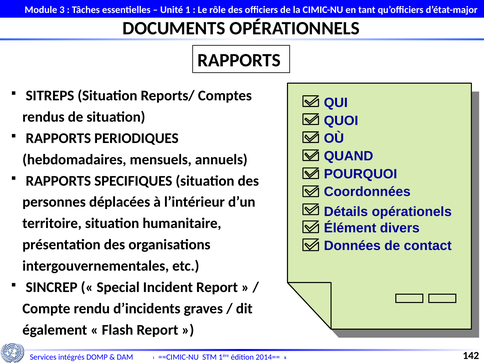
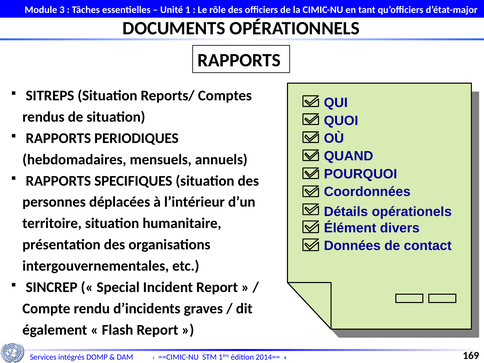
142: 142 -> 169 (471, 356)
